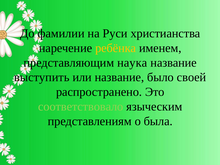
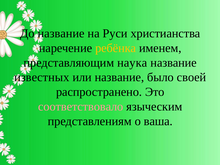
До фамилии: фамилии -> название (61, 33)
выступить: выступить -> известных (42, 77)
соответствовало colour: light green -> pink (81, 107)
была: была -> ваша (158, 121)
